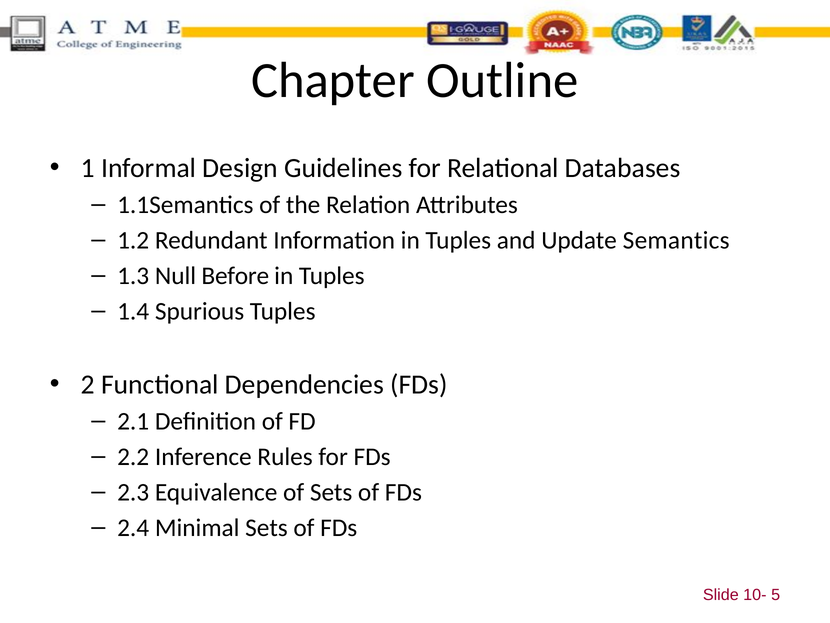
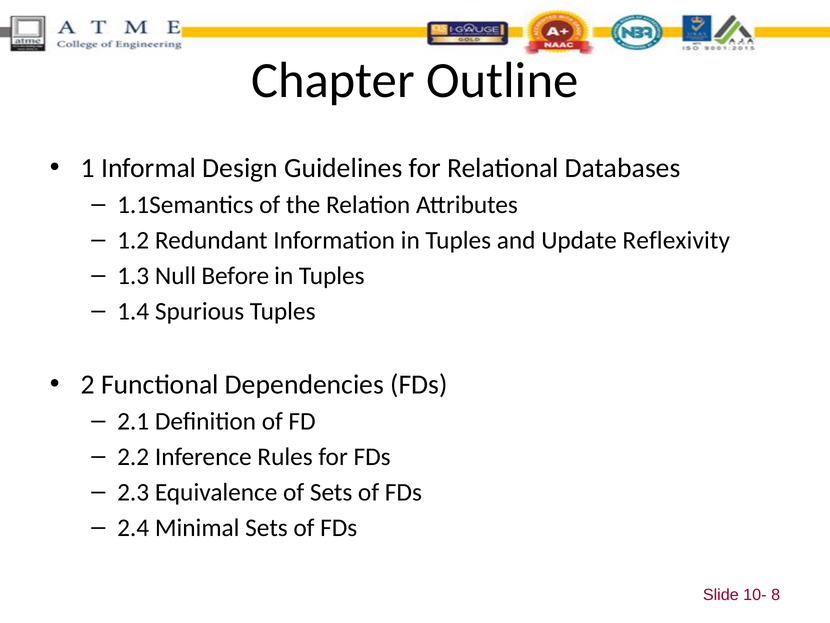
Semantics: Semantics -> Reflexivity (676, 240)
5: 5 -> 8 (776, 595)
